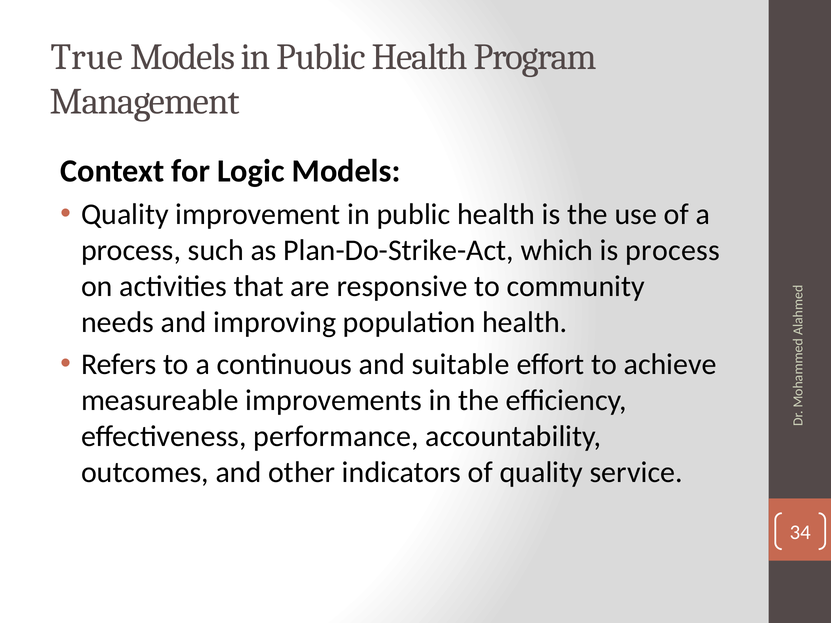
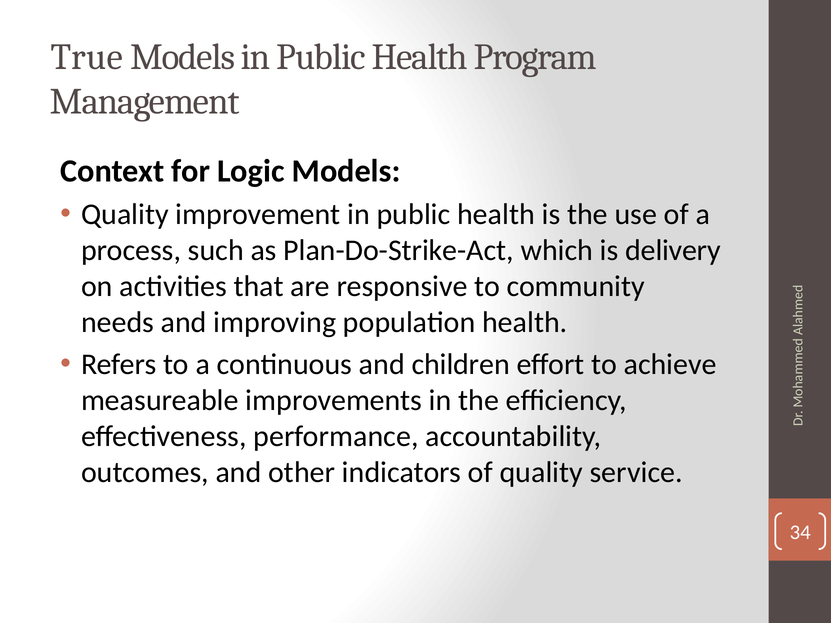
is process: process -> delivery (673, 250)
suitable: suitable -> children (461, 364)
